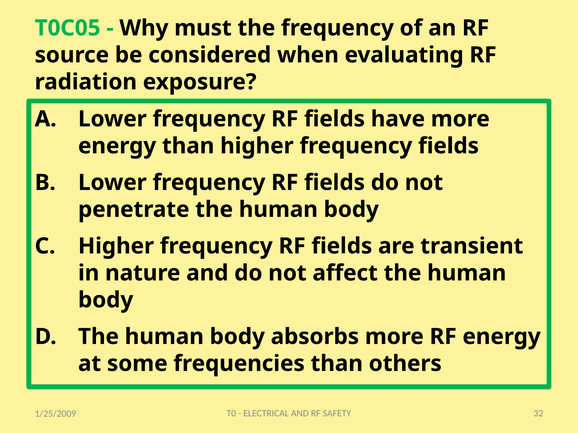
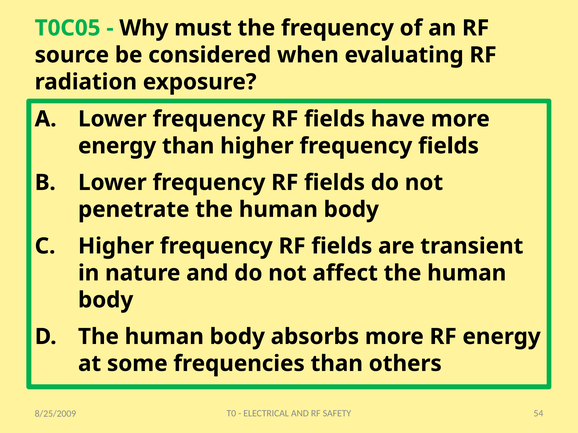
32: 32 -> 54 (538, 414)
1/25/2009: 1/25/2009 -> 8/25/2009 (55, 414)
